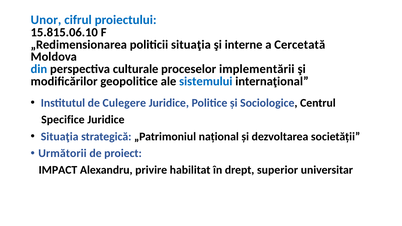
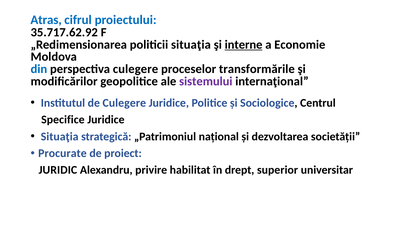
Unor: Unor -> Atras (46, 20)
15.815.06.10: 15.815.06.10 -> 35.717.62.92 (64, 32)
interne underline: none -> present (244, 45)
Cercetată: Cercetată -> Economie (300, 45)
perspectiva culturale: culturale -> culegere (136, 69)
implementării: implementării -> transformările (257, 69)
sistemului colour: blue -> purple (206, 81)
Următorii: Următorii -> Procurate (62, 153)
IMPACT: IMPACT -> JURIDIC (58, 170)
